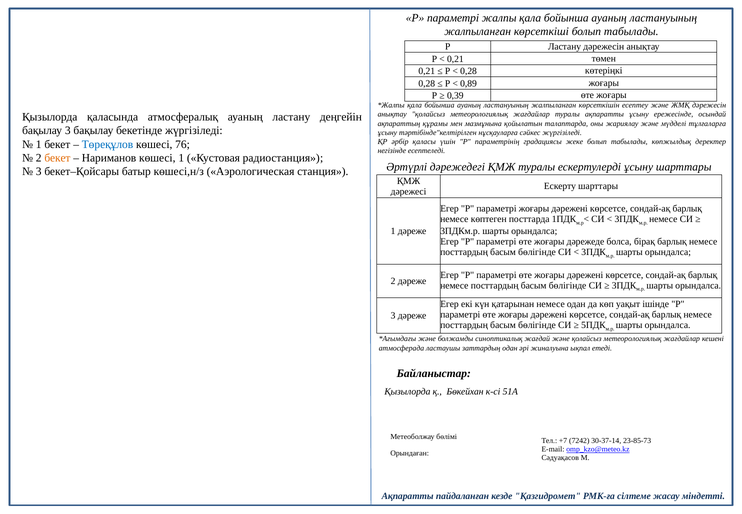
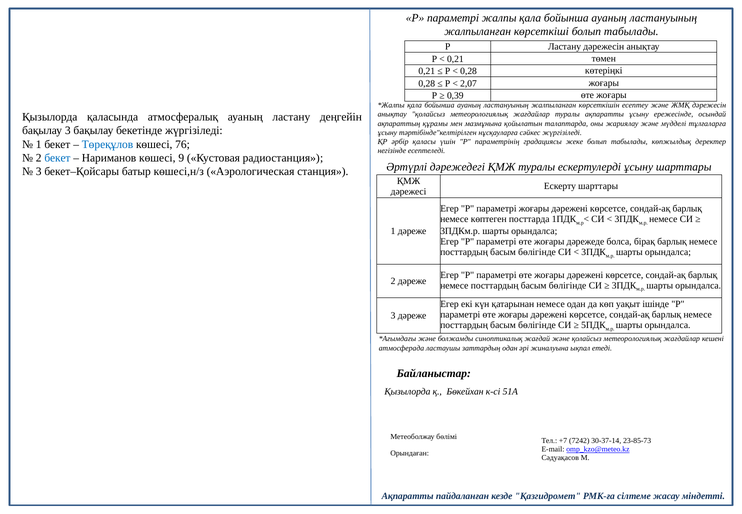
0,89: 0,89 -> 2,07 (469, 83)
бекет colour: orange -> blue (57, 158)
көшесі 1: 1 -> 9 (181, 158)
